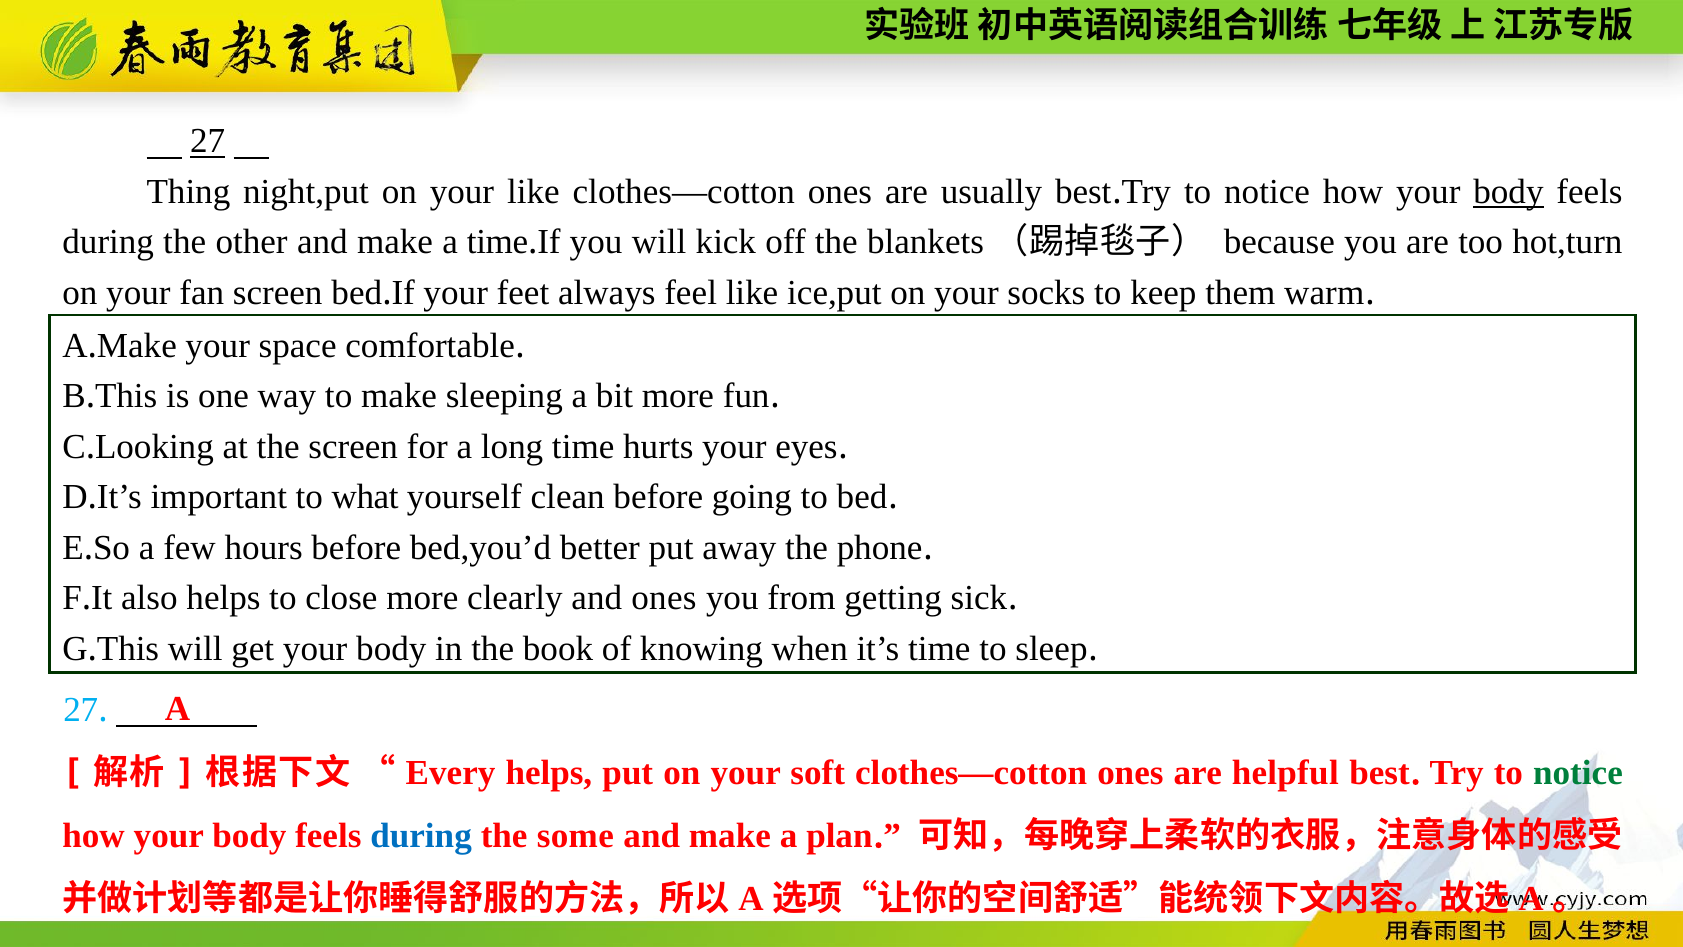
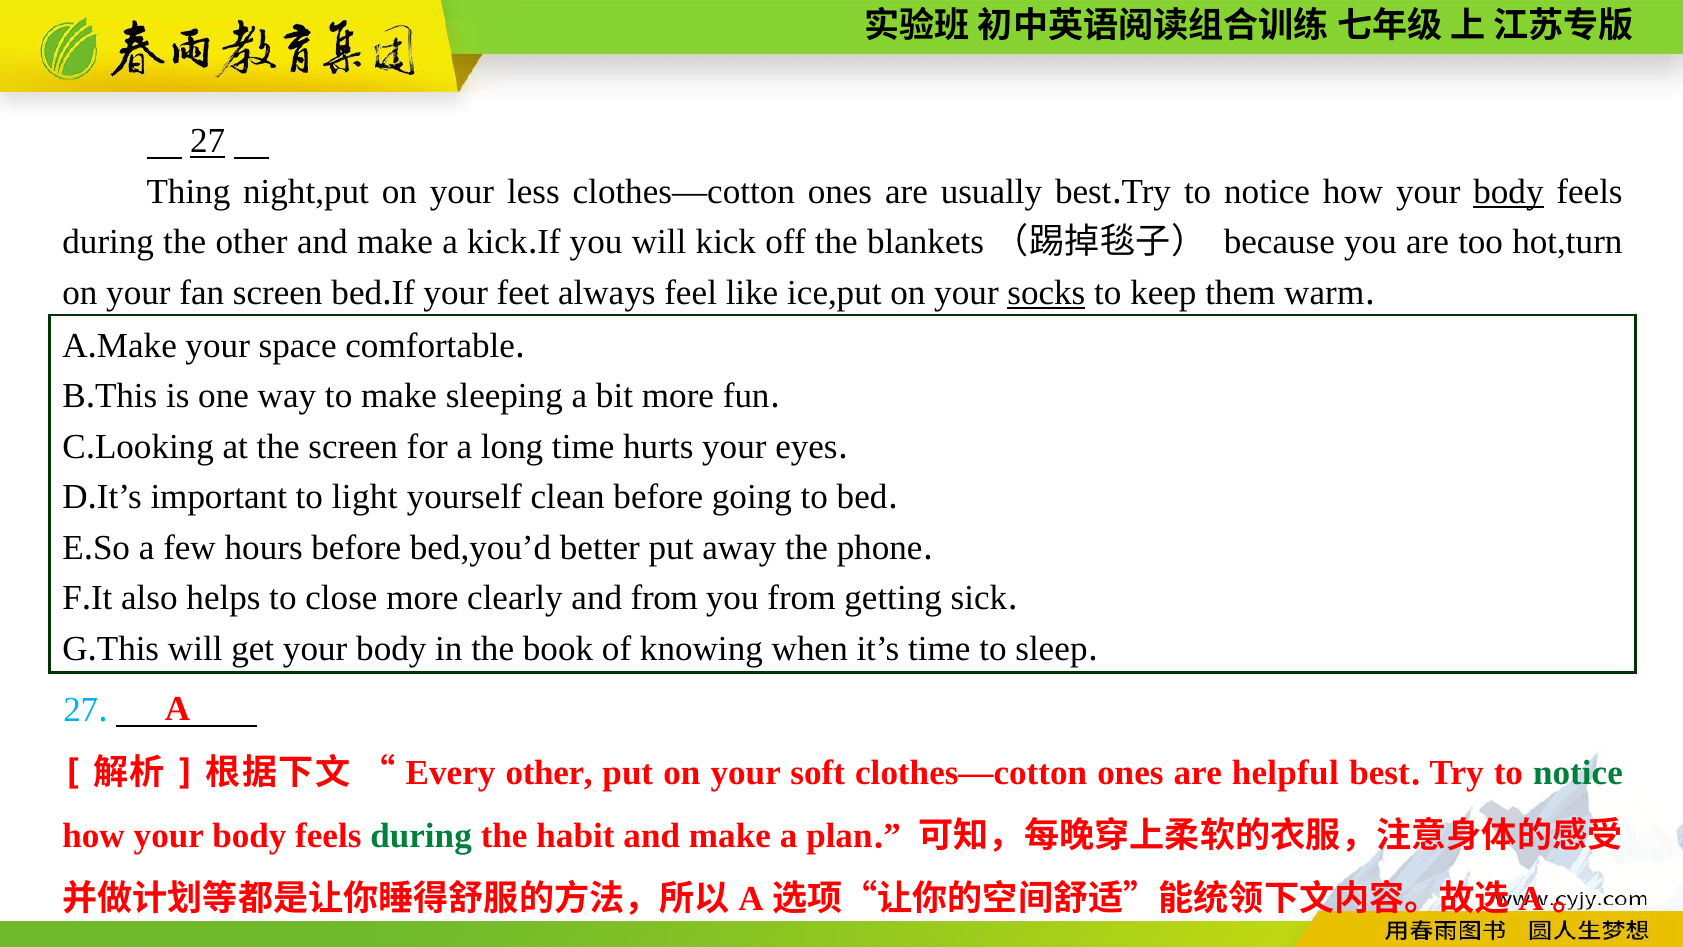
your like: like -> less (533, 192)
a time: time -> kick (497, 242)
socks underline: none -> present (1046, 293)
what: what -> light (365, 497)
and ones: ones -> from (664, 598)
Every helps: helps -> other (549, 773)
during colour: blue -> green (421, 836)
some: some -> habit (575, 836)
